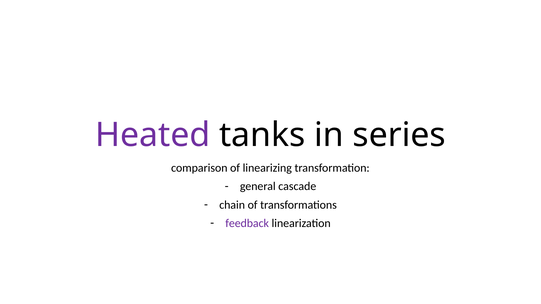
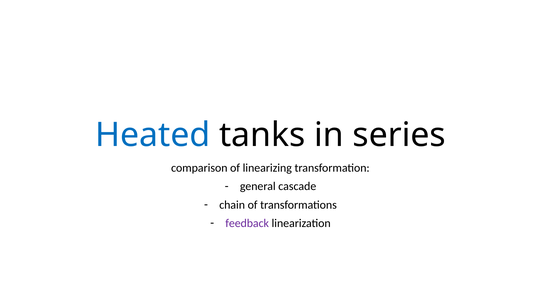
Heated colour: purple -> blue (153, 135)
